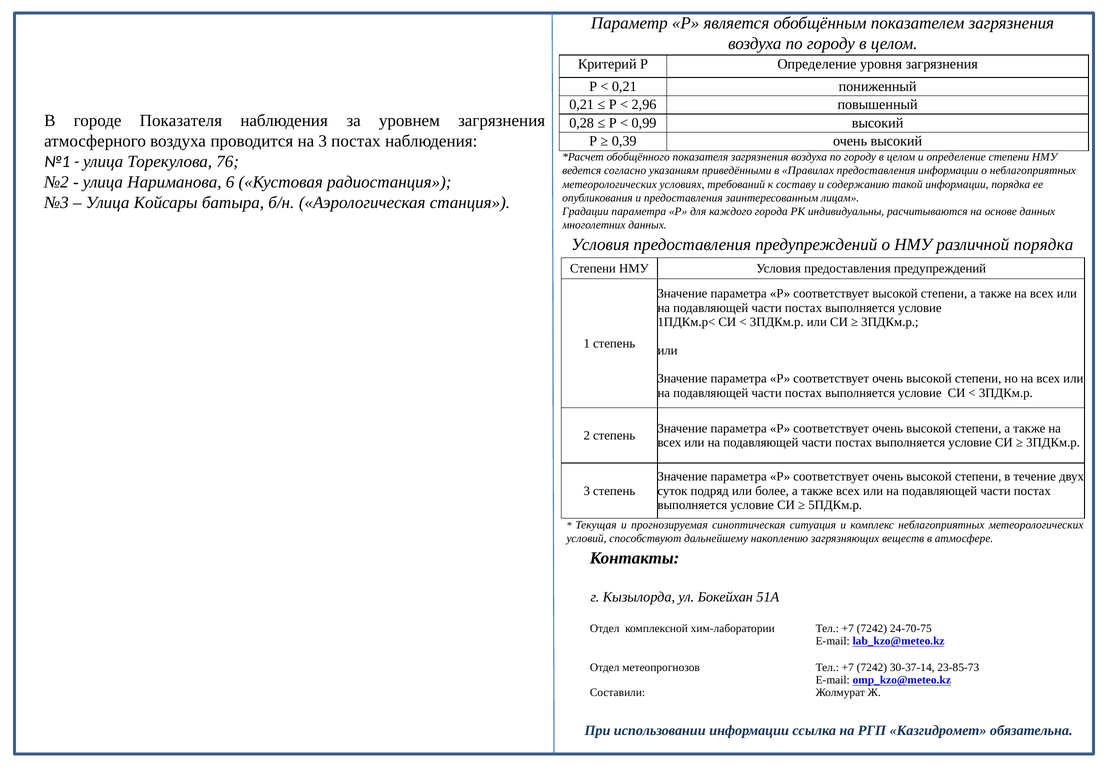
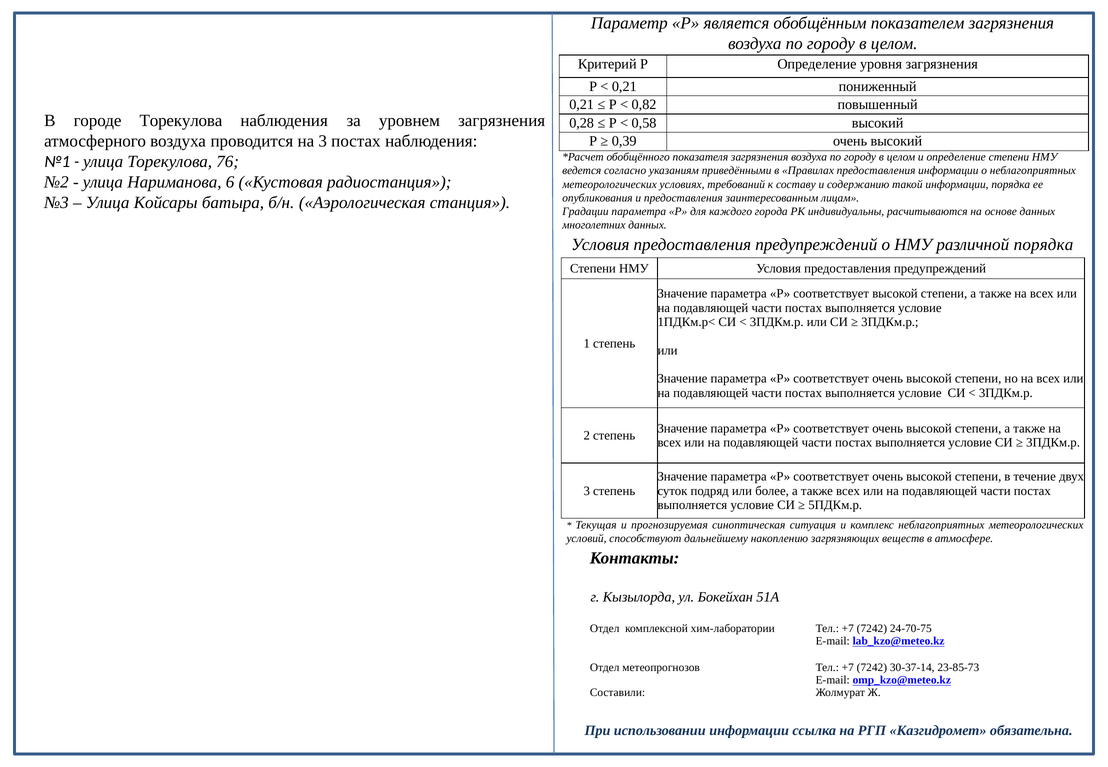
2,96: 2,96 -> 0,82 (644, 105)
городе Показателя: Показателя -> Торекулова (181, 121)
0,99: 0,99 -> 0,58 (644, 123)
